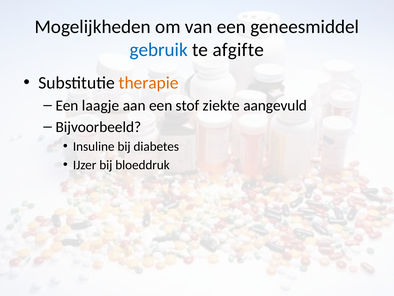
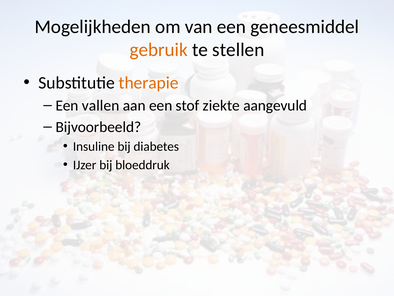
gebruik colour: blue -> orange (159, 50)
afgifte: afgifte -> stellen (238, 50)
laagje: laagje -> vallen (101, 105)
